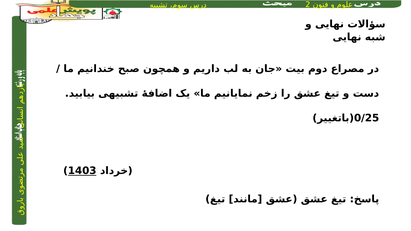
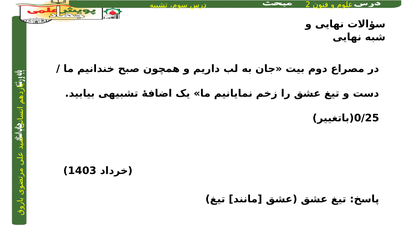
1403 underline: present -> none (82, 171)
